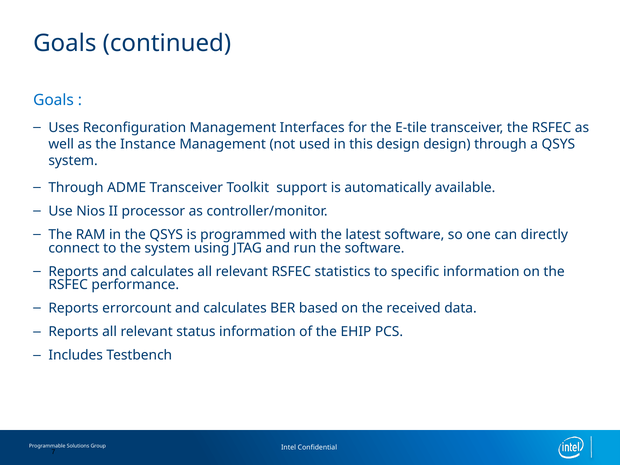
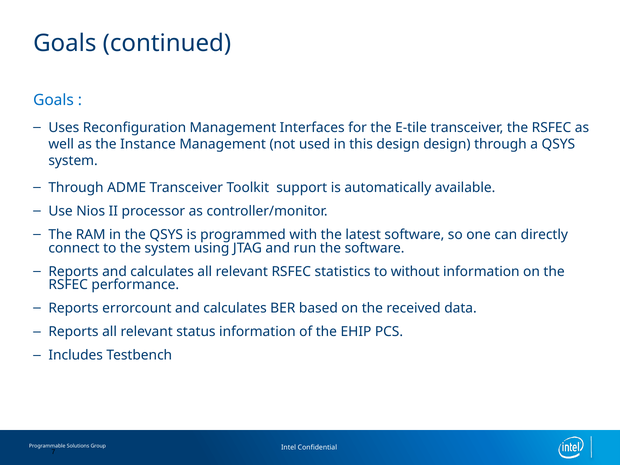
specific: specific -> without (415, 272)
